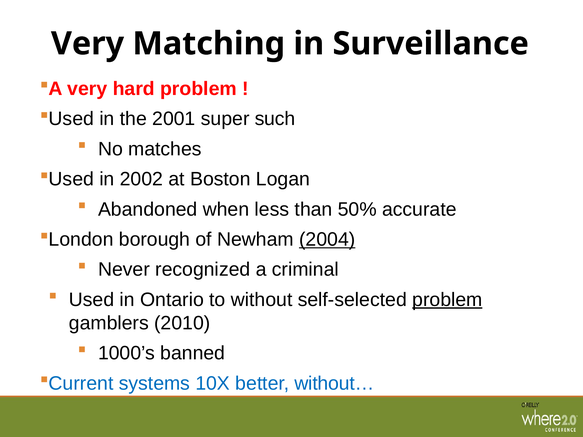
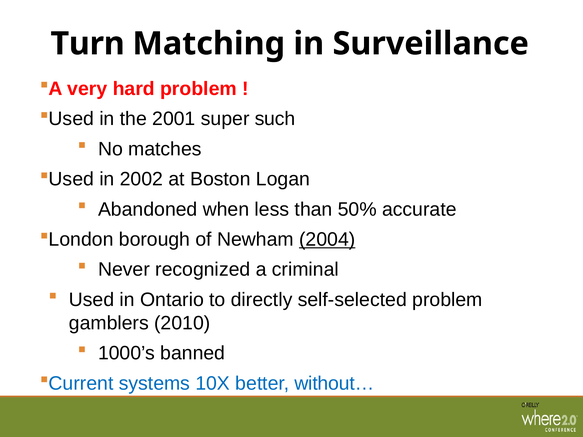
Very: Very -> Turn (88, 44)
without: without -> directly (262, 300)
problem underline: present -> none (447, 300)
